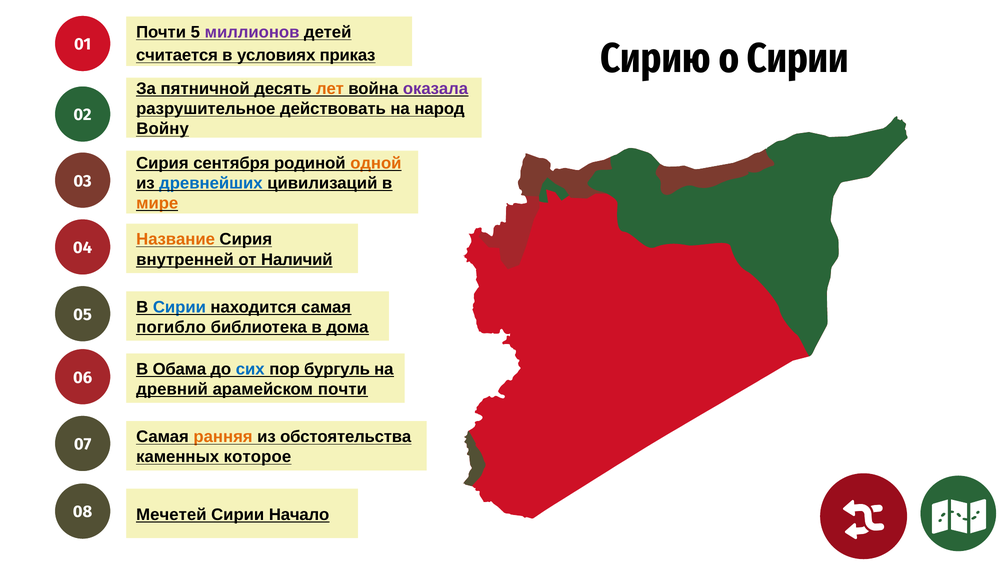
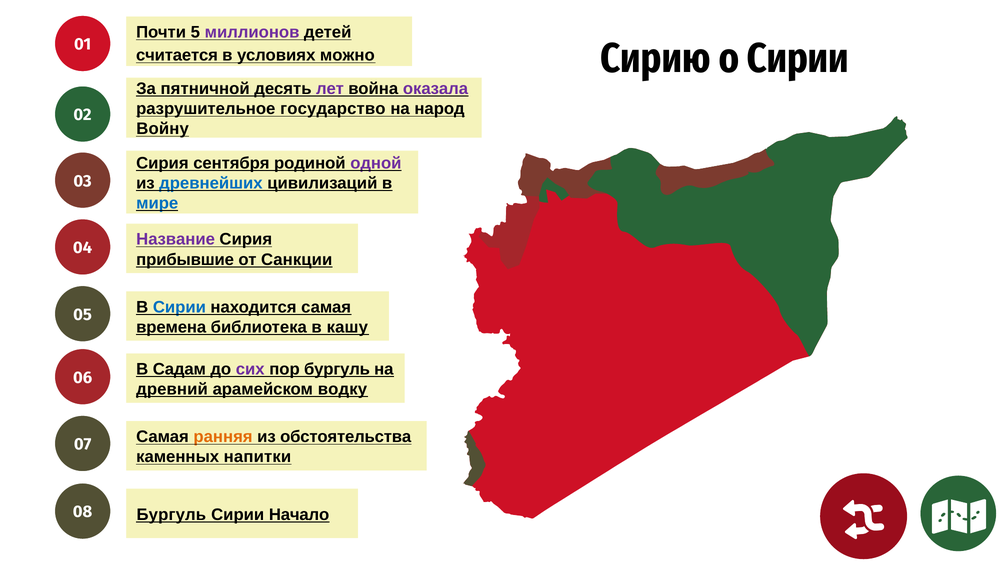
приказ: приказ -> можно (347, 55)
лет colour: orange -> purple (330, 89)
действовать: действовать -> государство (333, 109)
одной colour: orange -> purple (376, 163)
мире colour: orange -> blue (157, 203)
Название colour: orange -> purple (176, 240)
внутренней: внутренней -> прибывшие (185, 260)
Наличий: Наличий -> Санкции (297, 260)
погибло: погибло -> времена (171, 327)
дома: дома -> кашу (347, 327)
Обама: Обама -> Садам (179, 369)
сих colour: blue -> purple (250, 369)
арамейском почти: почти -> водку (342, 389)
которое: которое -> напитки (257, 457)
Мечетей: Мечетей -> Бургуль (171, 515)
